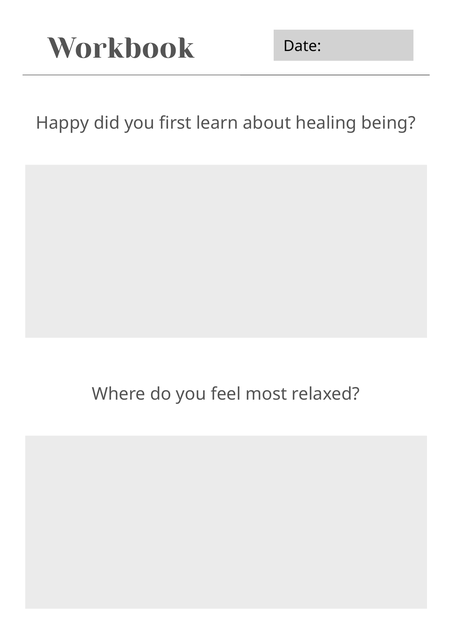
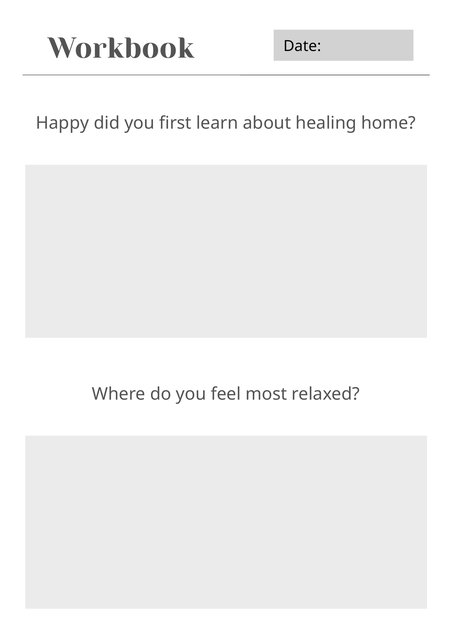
being: being -> home (388, 123)
